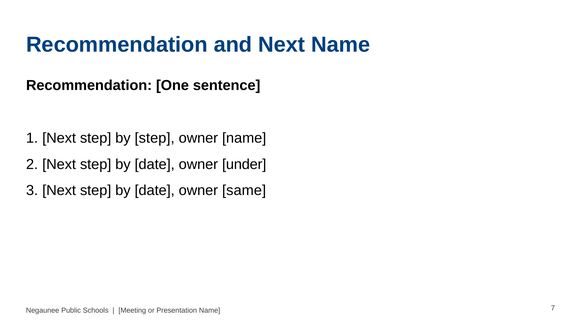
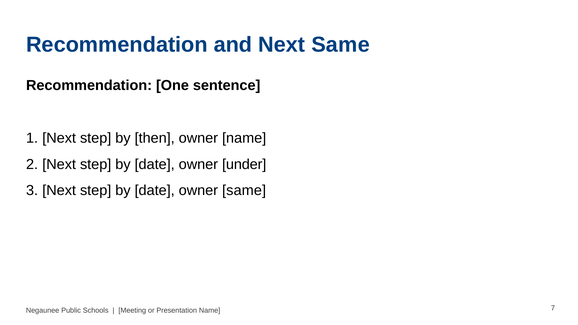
Next Name: Name -> Same (341, 45)
by step: step -> then (155, 138)
